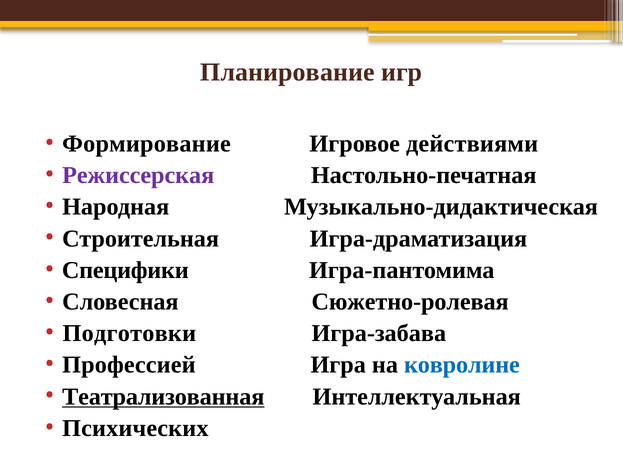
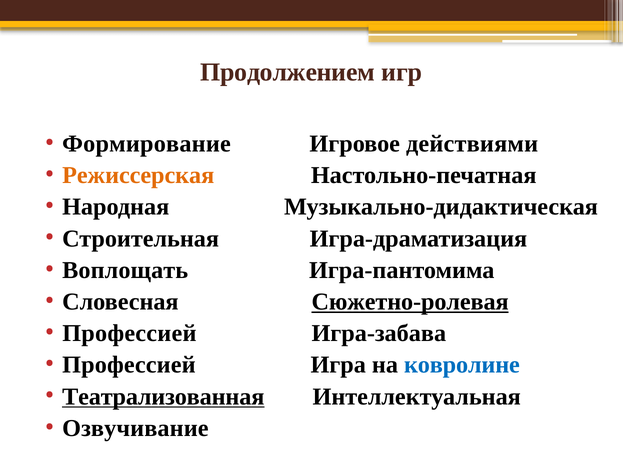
Планирование: Планирование -> Продолжением (288, 72)
Режиссерская colour: purple -> orange (138, 175)
Специфики: Специфики -> Воплощать (125, 270)
Сюжетно-ролевая underline: none -> present (410, 302)
Подготовки: Подготовки -> Профессией (129, 334)
Психических: Психических -> Озвучивание (135, 428)
